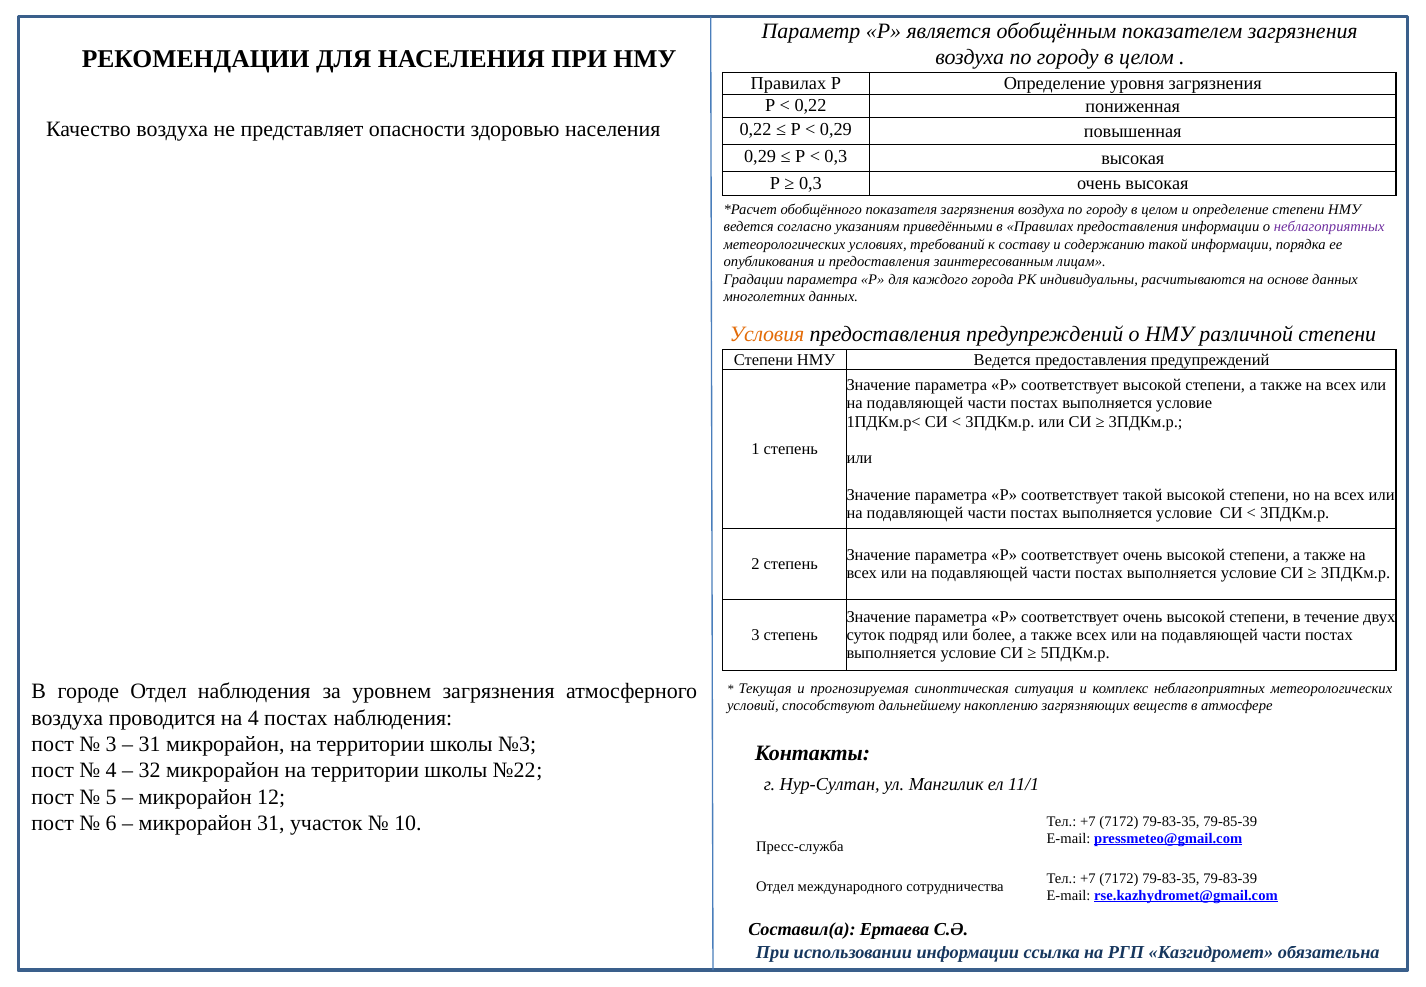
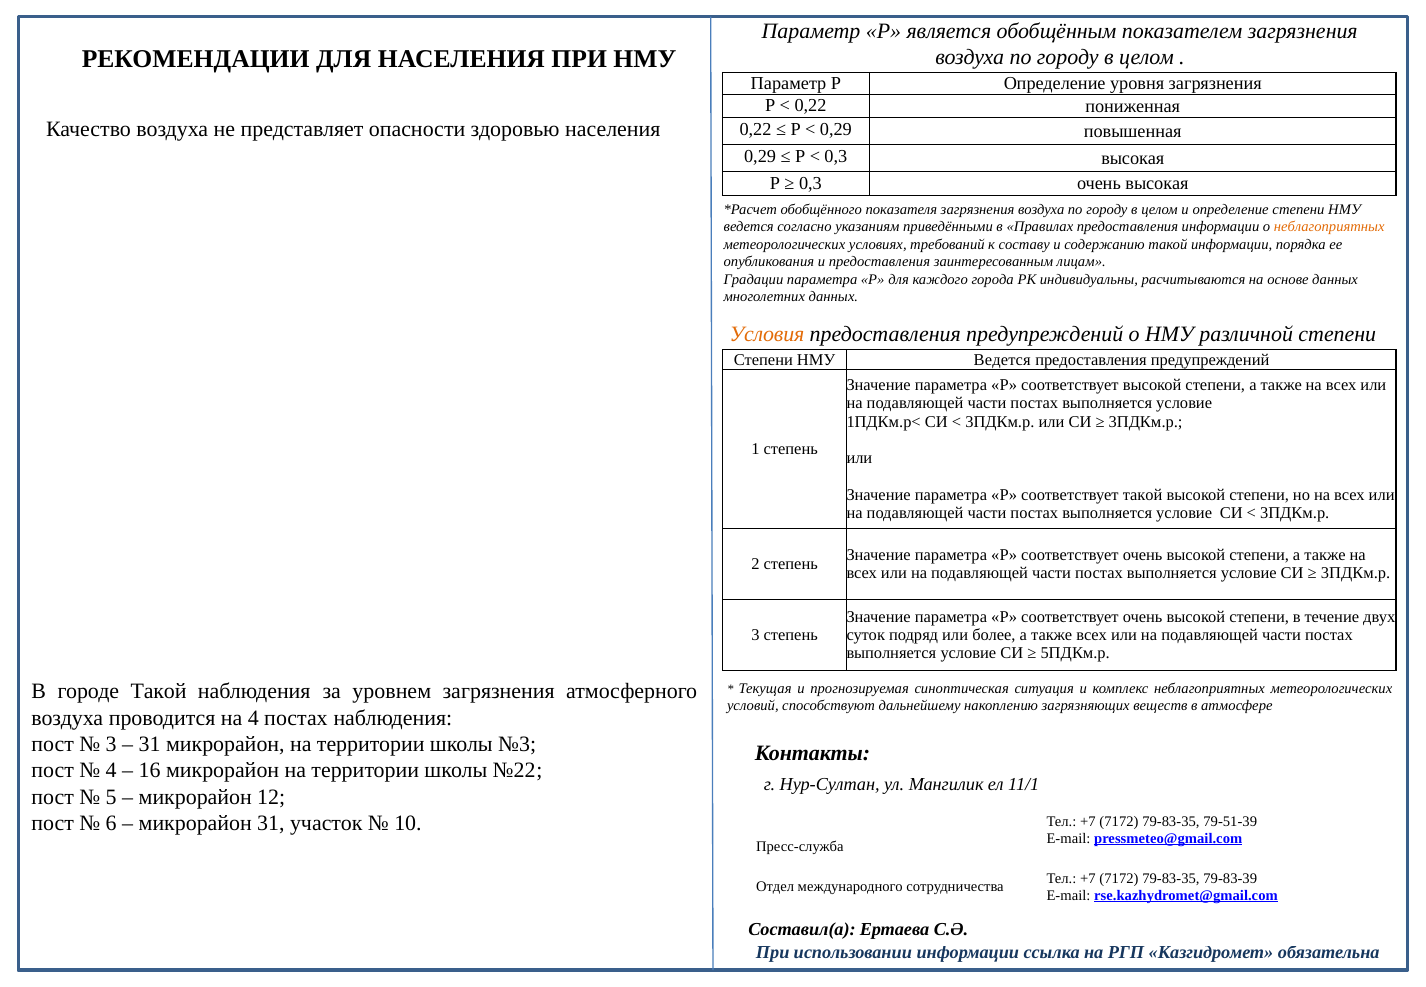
Правилах: Правилах -> Параметр (788, 83)
неблагоприятных colour: purple -> orange (1329, 227)
городе Отдел: Отдел -> Такой (159, 692)
32: 32 -> 16 (150, 771)
79-85-39: 79-85-39 -> 79-51-39 (1230, 822)
